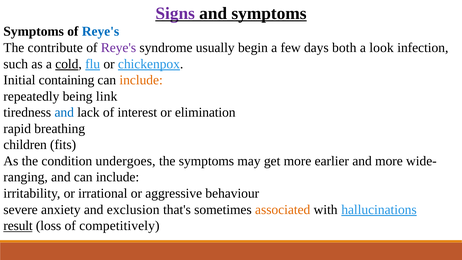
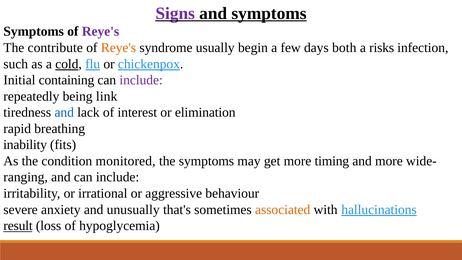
Reye's colour: blue -> purple (101, 32)
Reye's colour: purple -> orange (118, 48)
look: look -> risks (382, 48)
include colour: orange -> purple (141, 80)
children: children -> inability (25, 145)
undergoes: undergoes -> monitored (126, 161)
earlier: earlier -> timing (332, 161)
exclusion: exclusion -> unusually (133, 209)
competitively: competitively -> hypoglycemia (119, 226)
